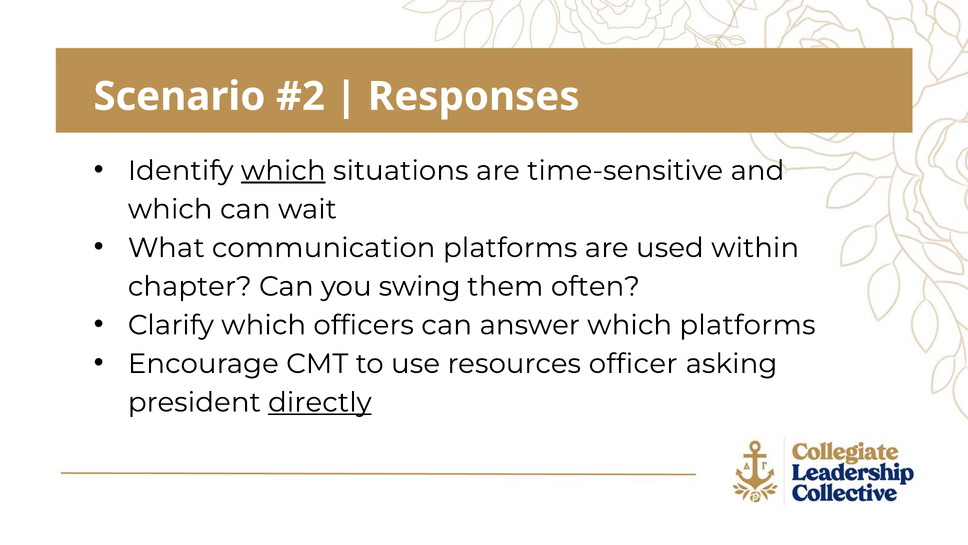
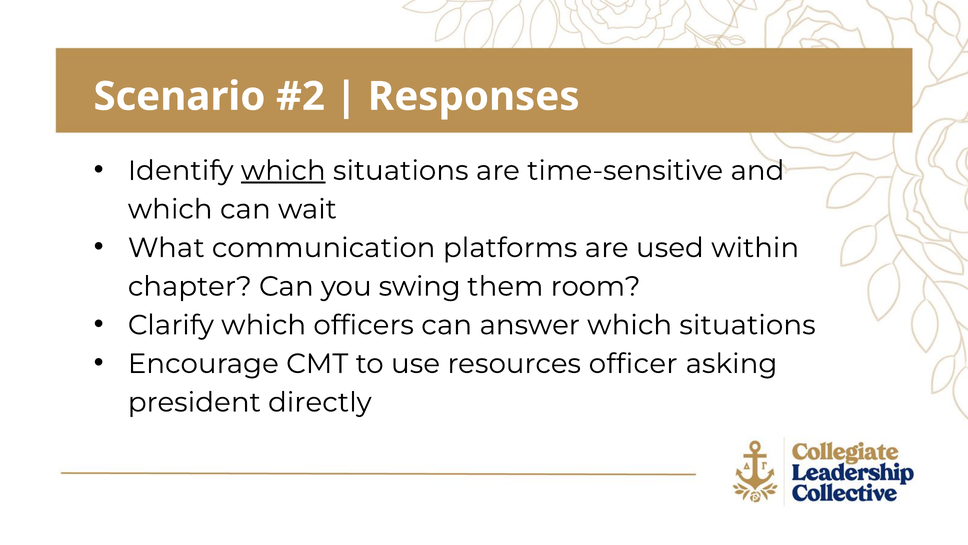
often: often -> room (596, 286)
answer which platforms: platforms -> situations (748, 325)
directly underline: present -> none (320, 402)
